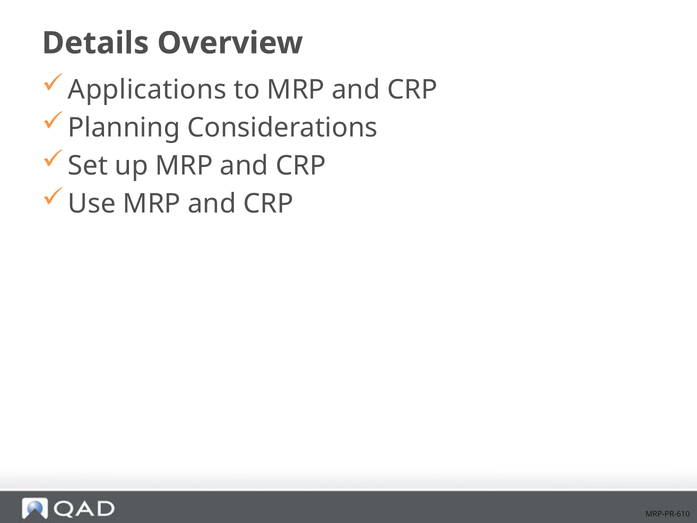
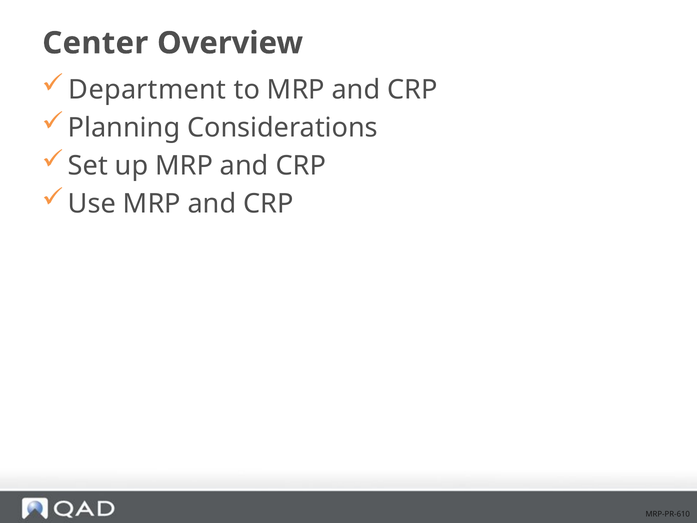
Details: Details -> Center (95, 43)
Applications: Applications -> Department (147, 90)
